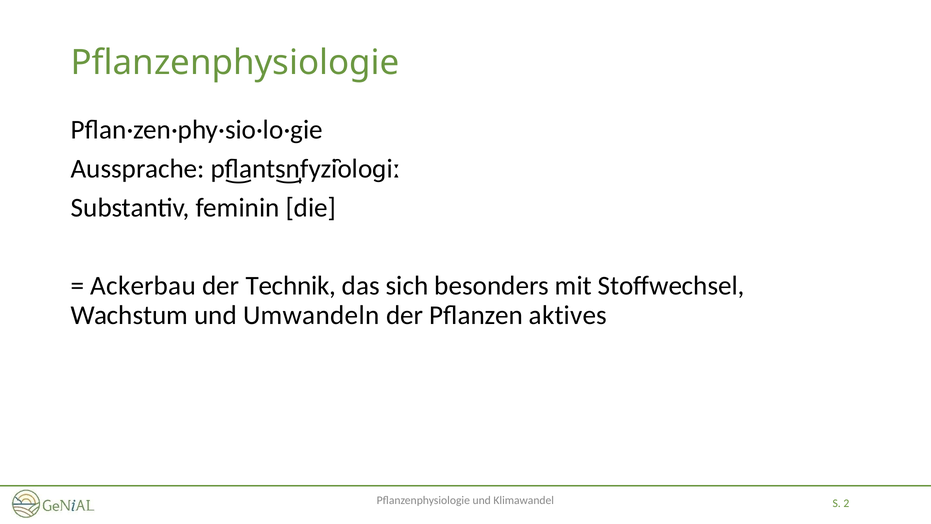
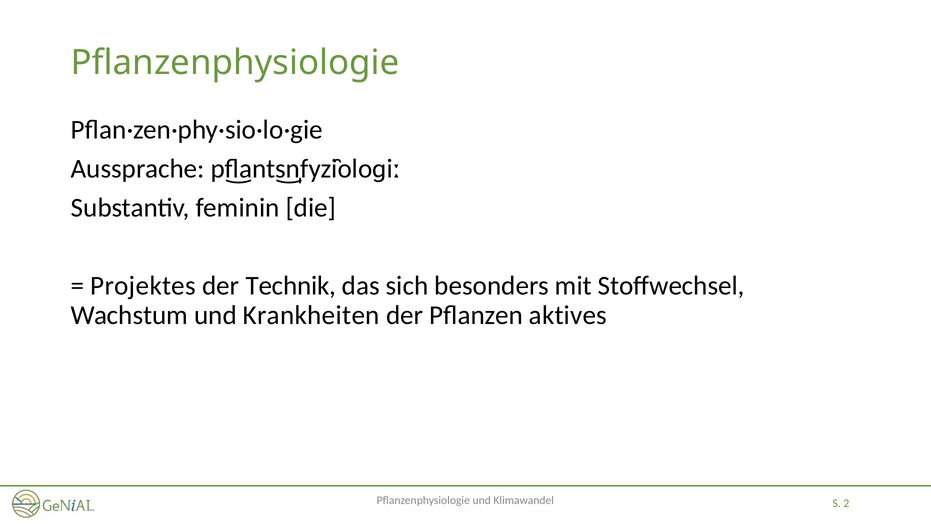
Ackerbau: Ackerbau -> Projektes (143, 286)
Umwandeln: Umwandeln -> Krankheiten (311, 315)
